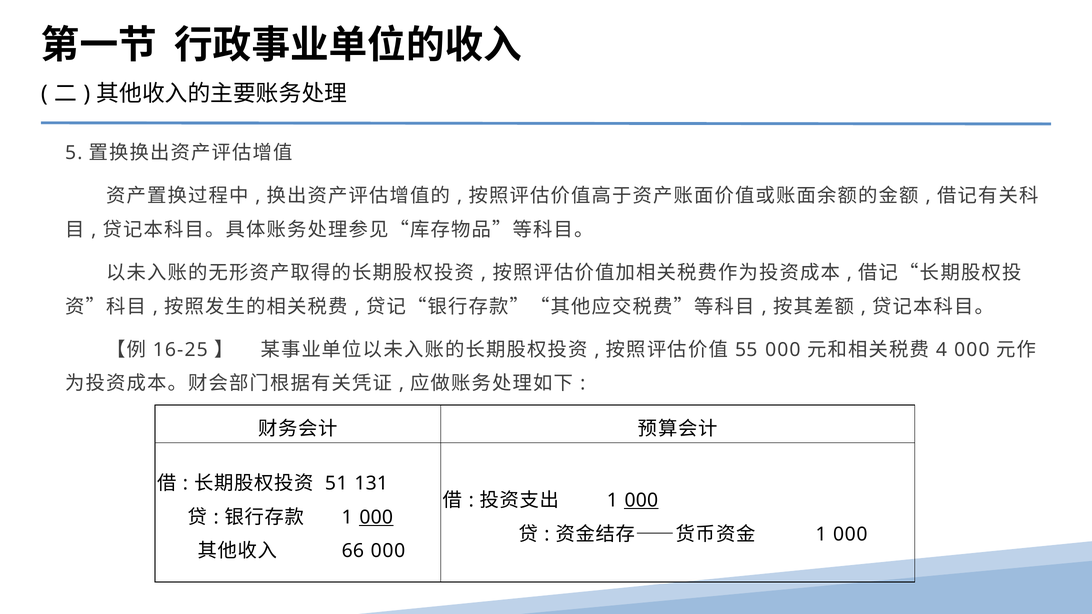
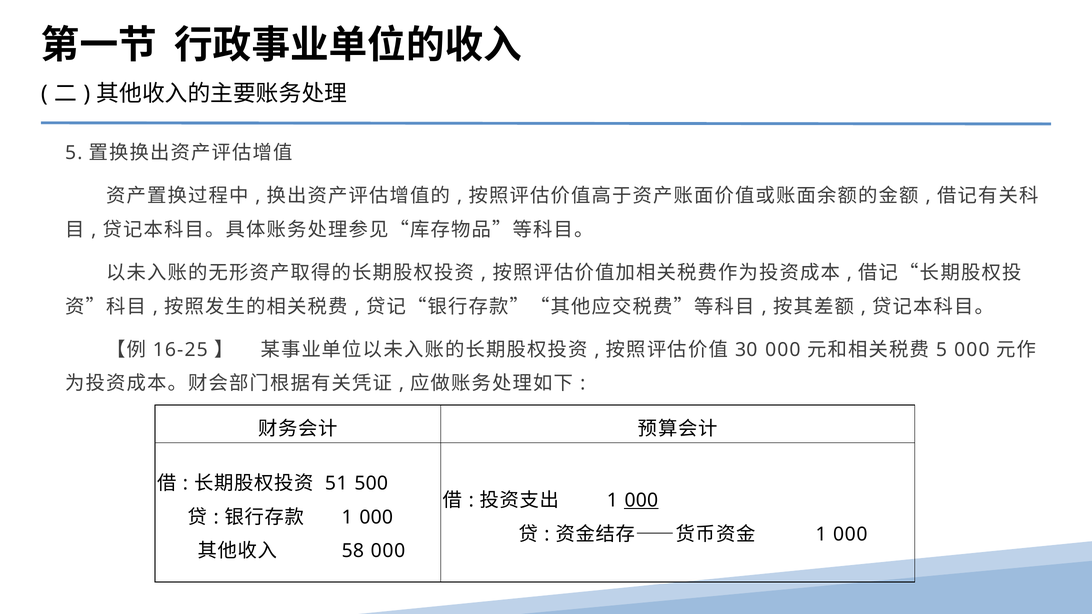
55: 55 -> 30 (746, 350)
4: 4 -> 5 (941, 350)
131: 131 -> 500 (371, 483)
000 underline: present -> none (376, 517)
66: 66 -> 58 (353, 551)
